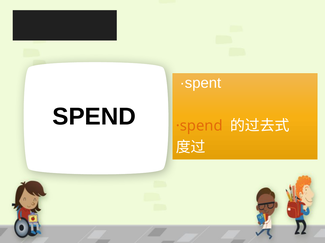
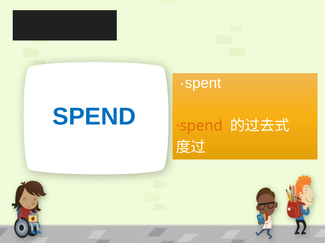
SPEND colour: black -> blue (94, 117)
